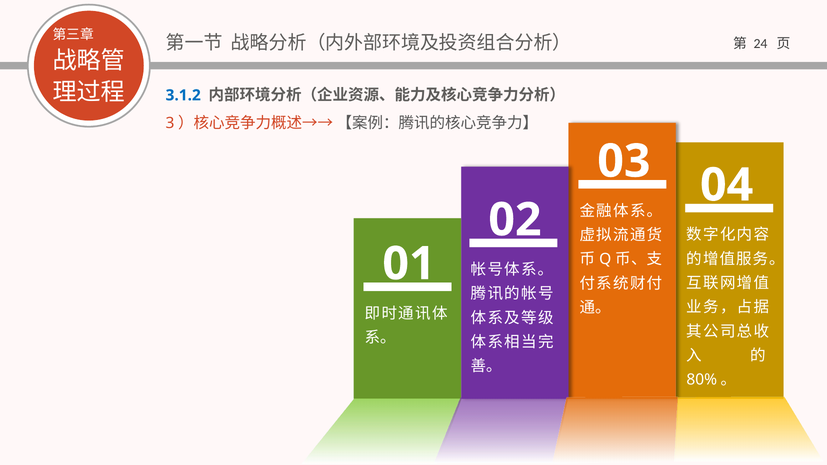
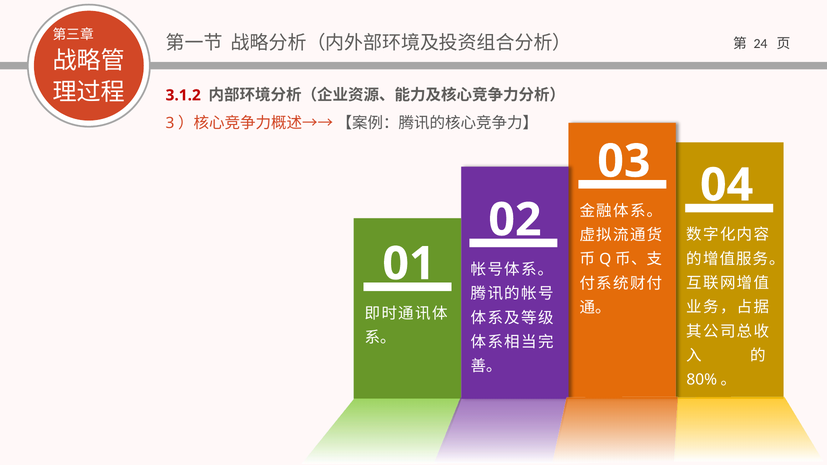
3.1.2 colour: blue -> red (183, 95)
